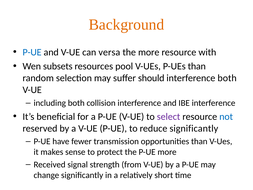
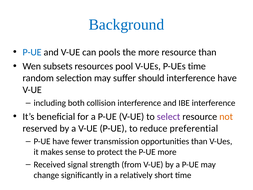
Background colour: orange -> blue (126, 24)
versa: versa -> pools (109, 52)
resource with: with -> than (207, 52)
P-UEs than: than -> time (197, 66)
interference both: both -> have (227, 78)
not colour: blue -> orange (226, 116)
reduce significantly: significantly -> preferential (194, 128)
